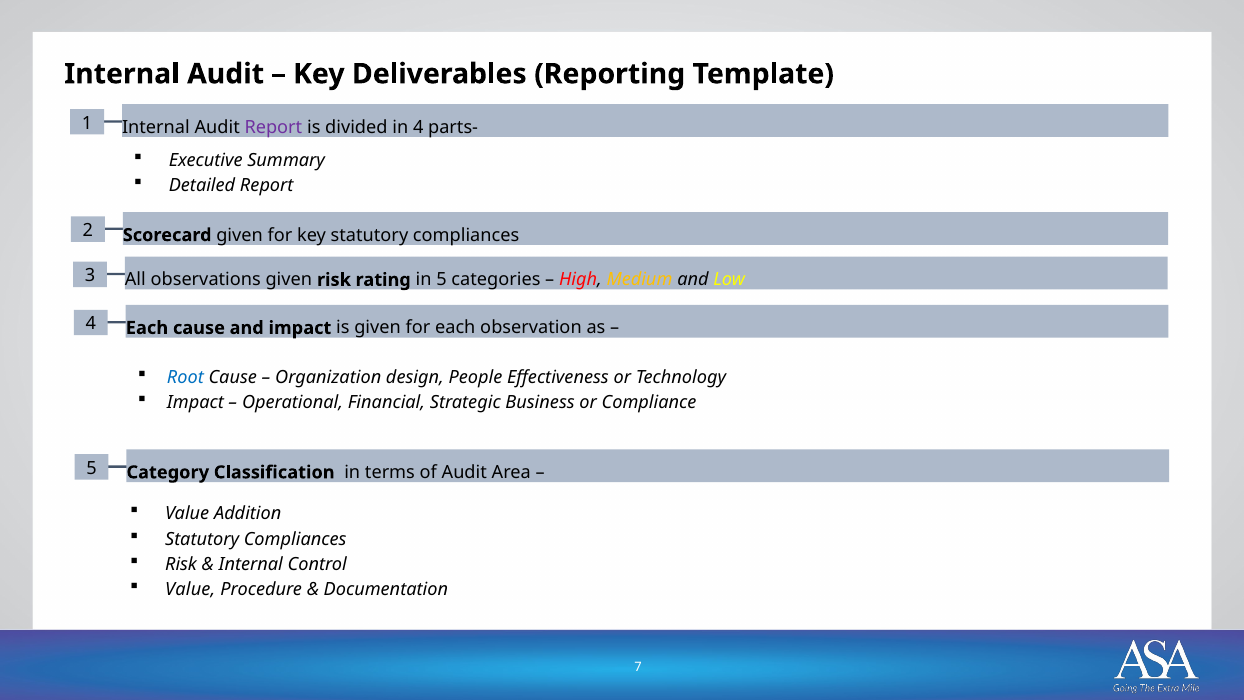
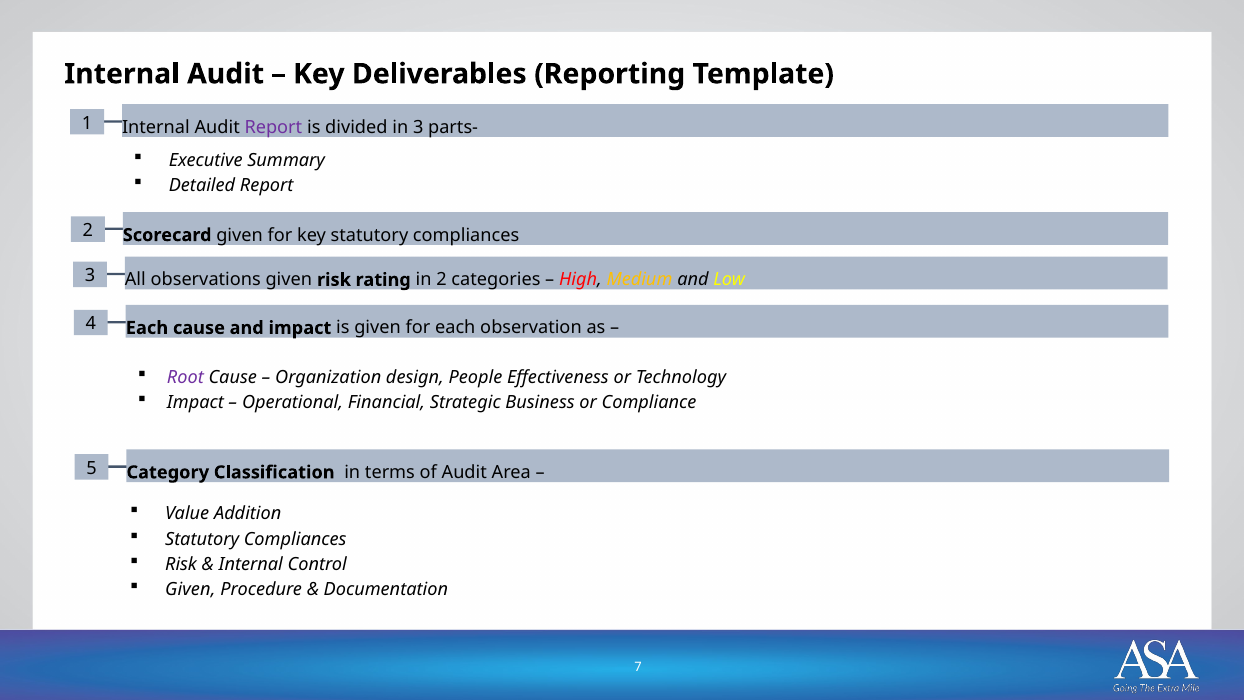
in 4: 4 -> 3 (418, 127)
in 5: 5 -> 2 (441, 280)
Root colour: blue -> purple (185, 377)
Value: Value -> Given (190, 590)
